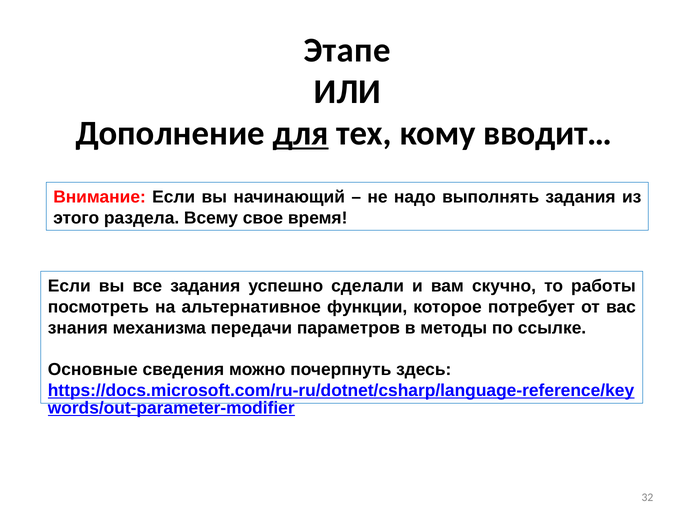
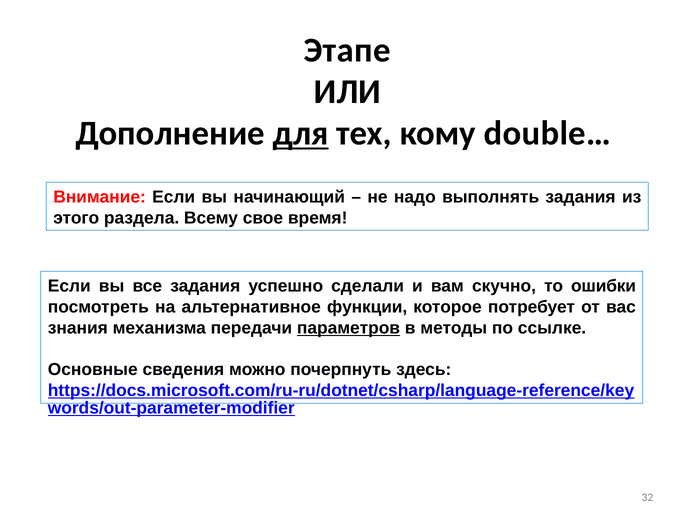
вводит…: вводит… -> double… (547, 134)
работы: работы -> ошибки (604, 286)
параметров underline: none -> present (348, 328)
